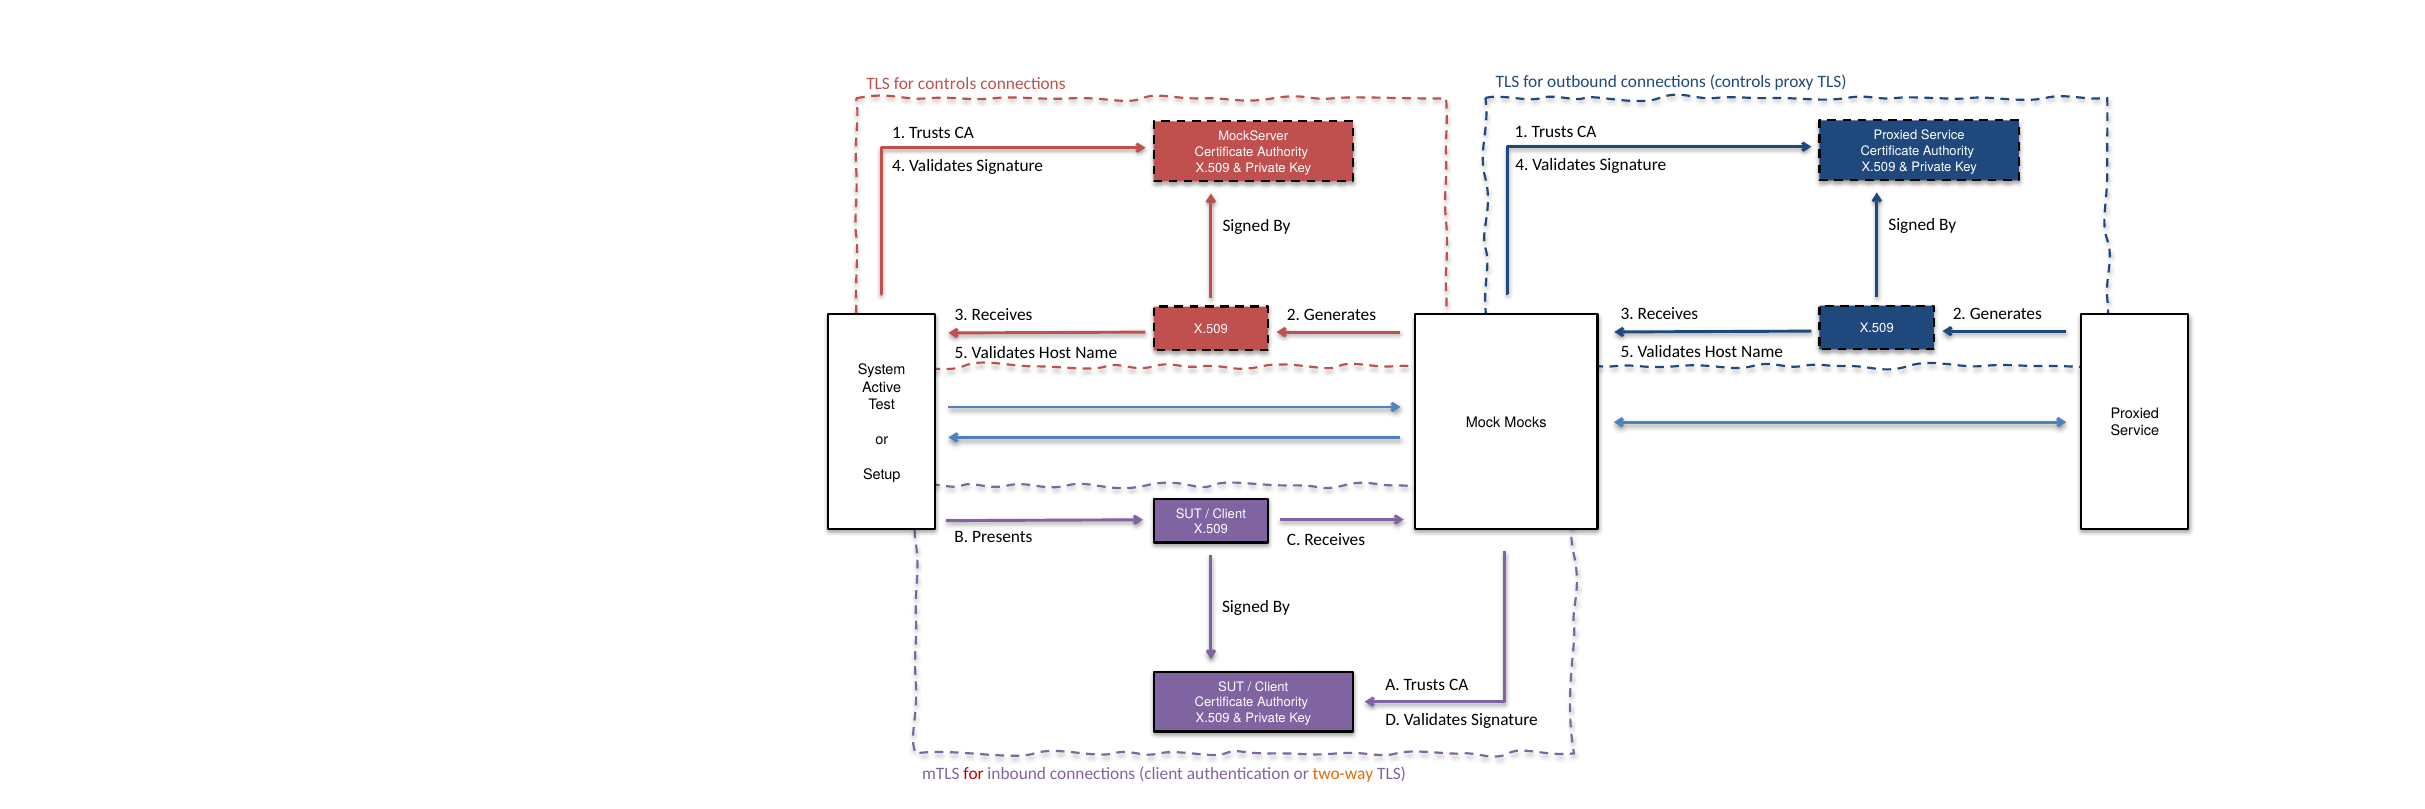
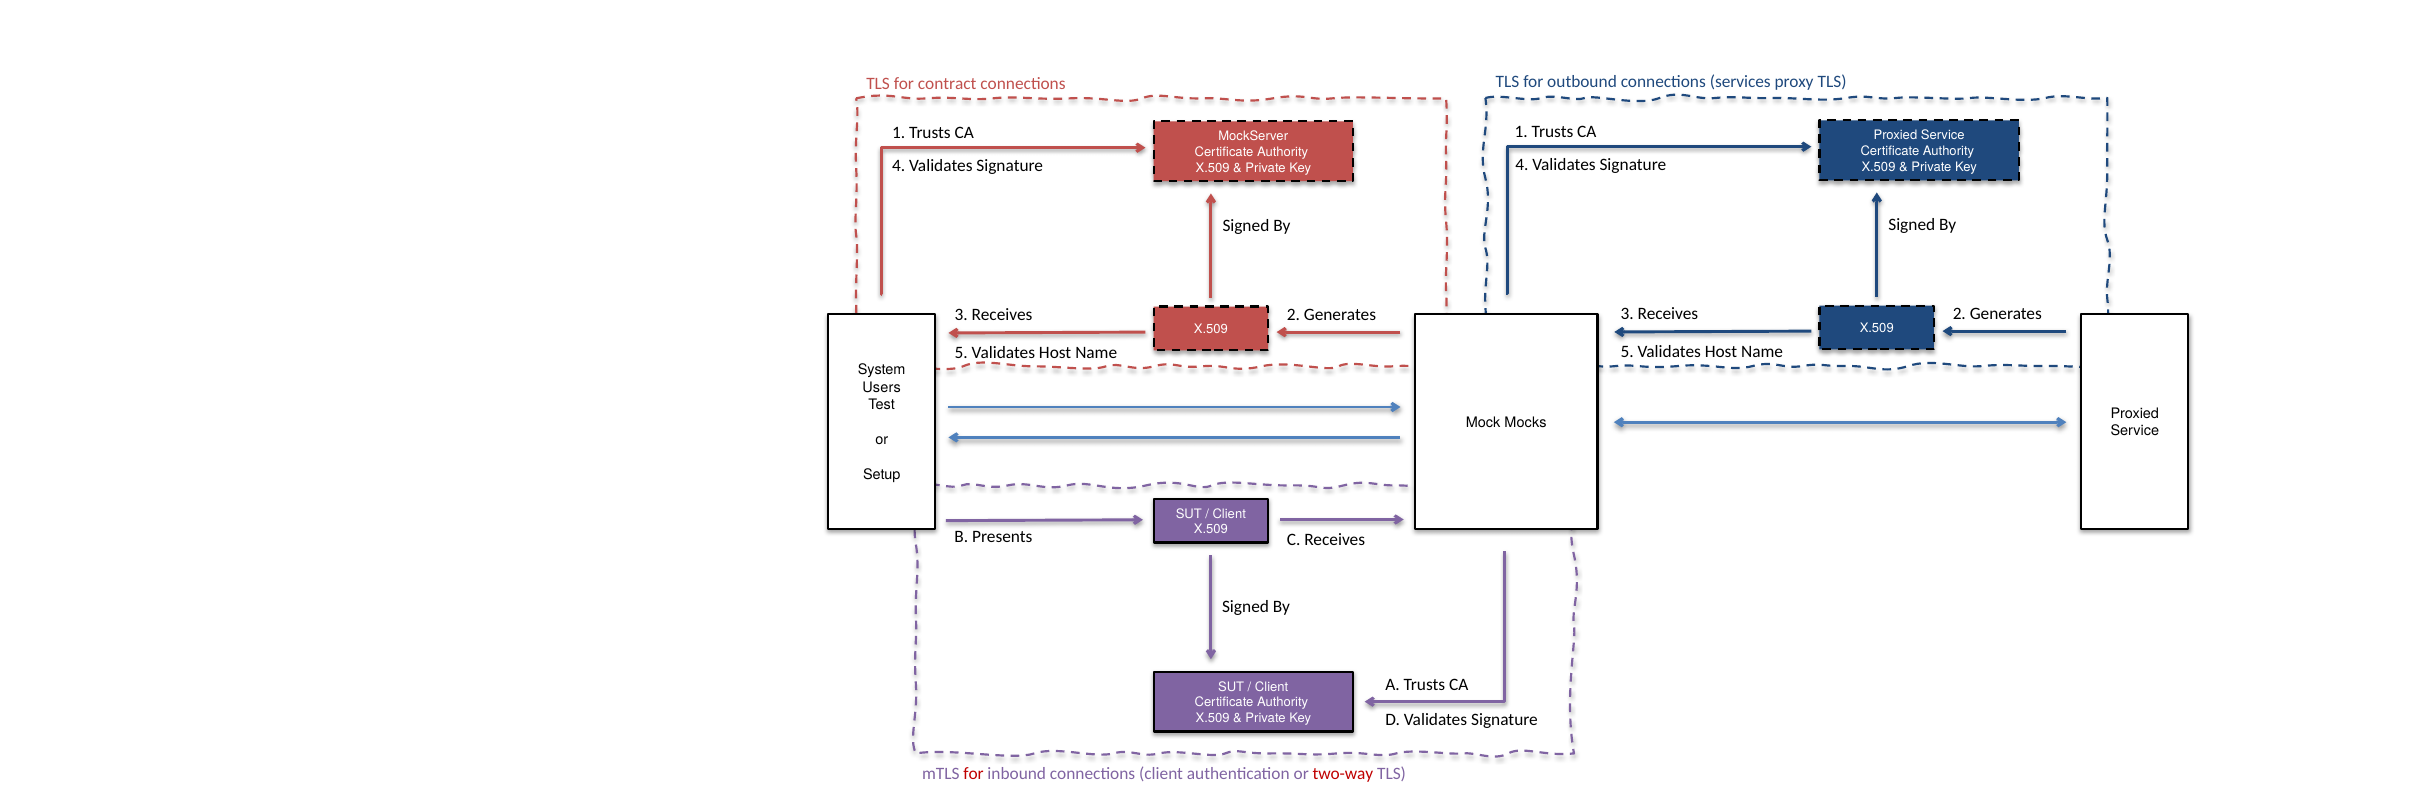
connections controls: controls -> services (1740, 82)
for controls: controls -> contract (947, 84)
Active: Active -> Users (882, 388)
two-way colour: orange -> red (1343, 774)
